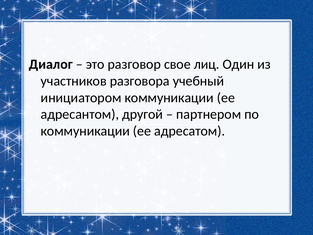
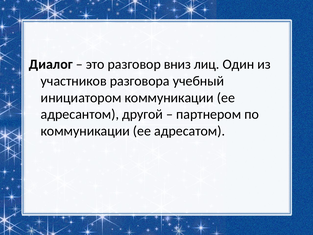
свое: свое -> вниз (177, 64)
